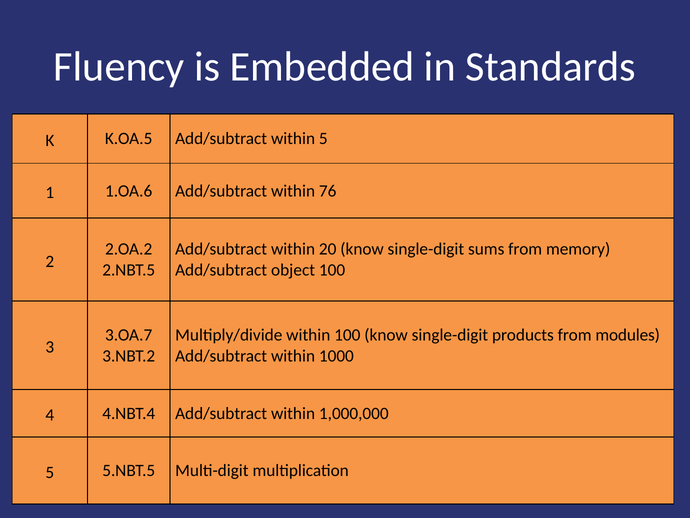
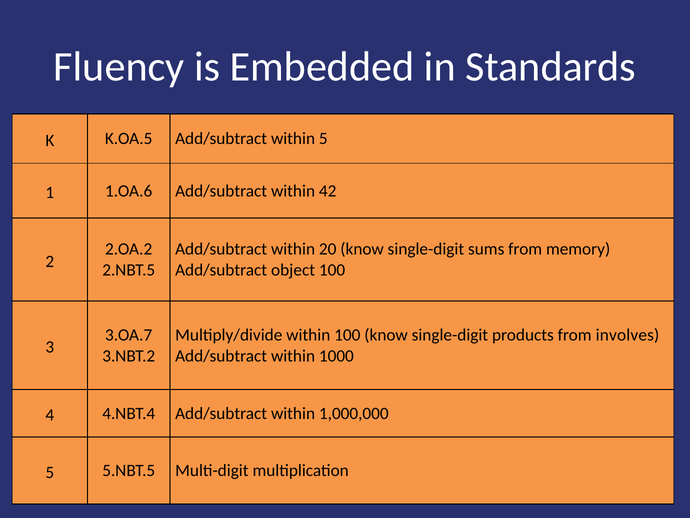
76: 76 -> 42 (328, 191)
modules: modules -> involves (628, 335)
